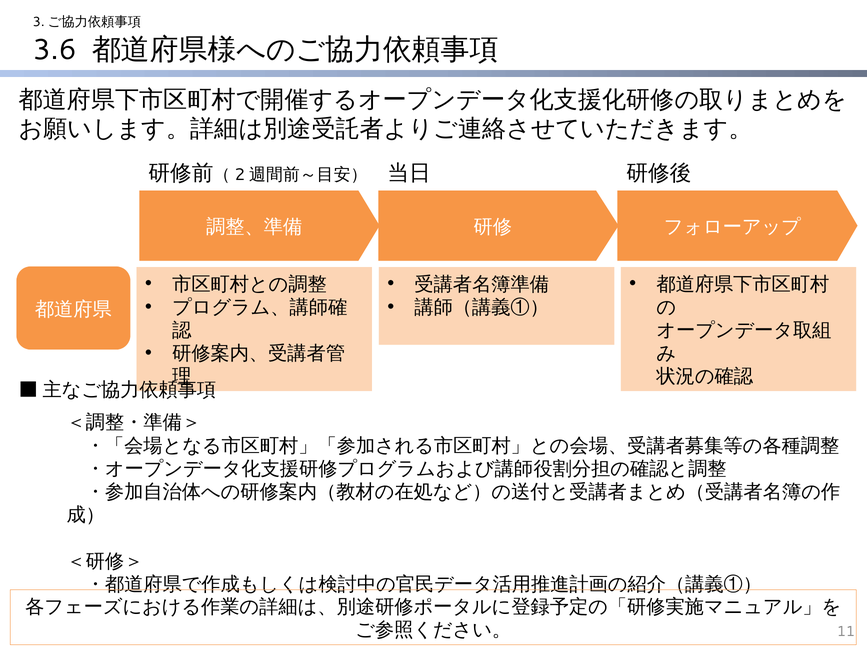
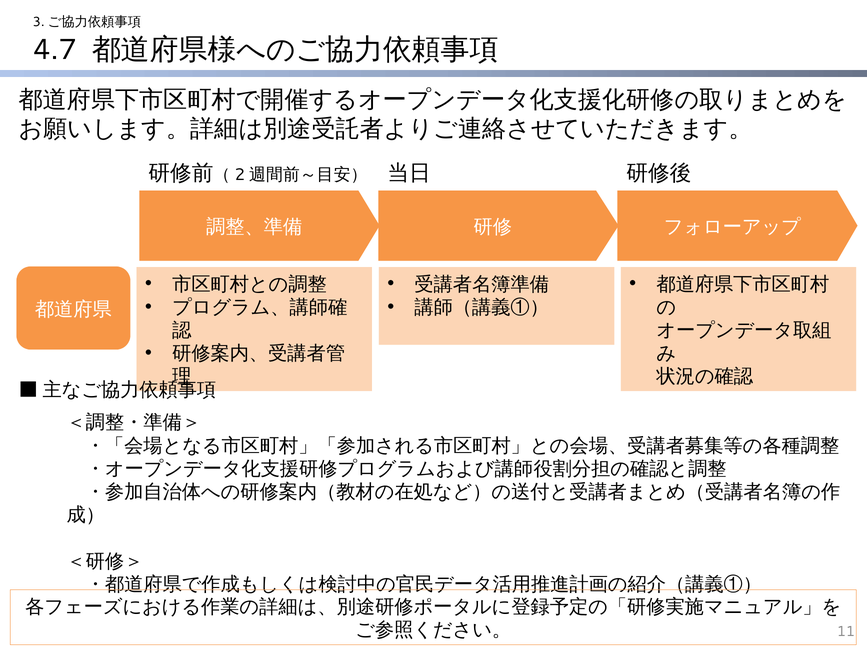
3.6: 3.6 -> 4.7 (55, 50)
